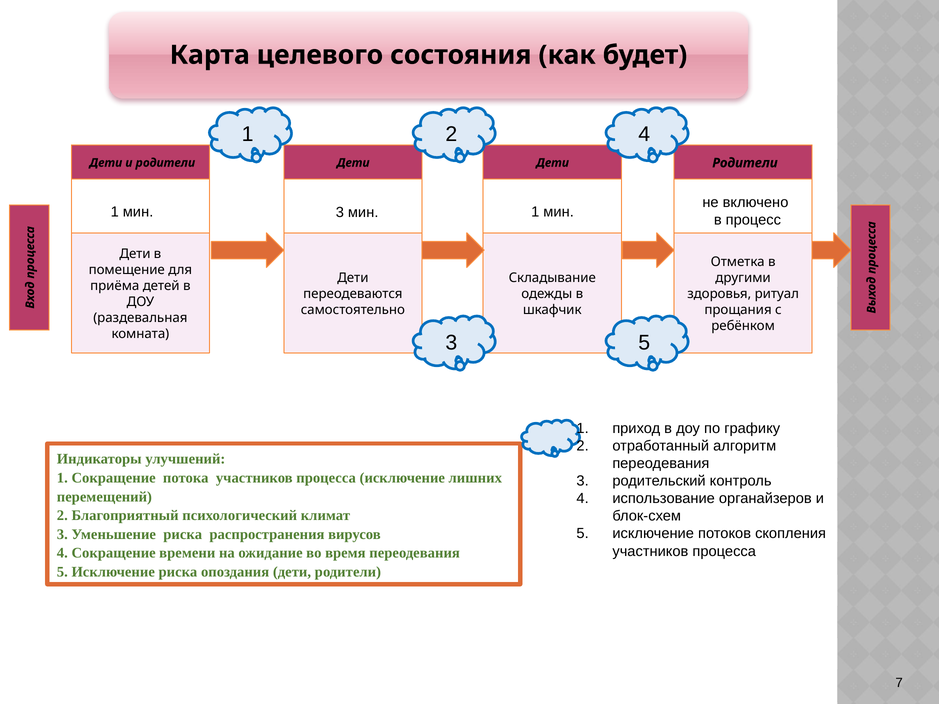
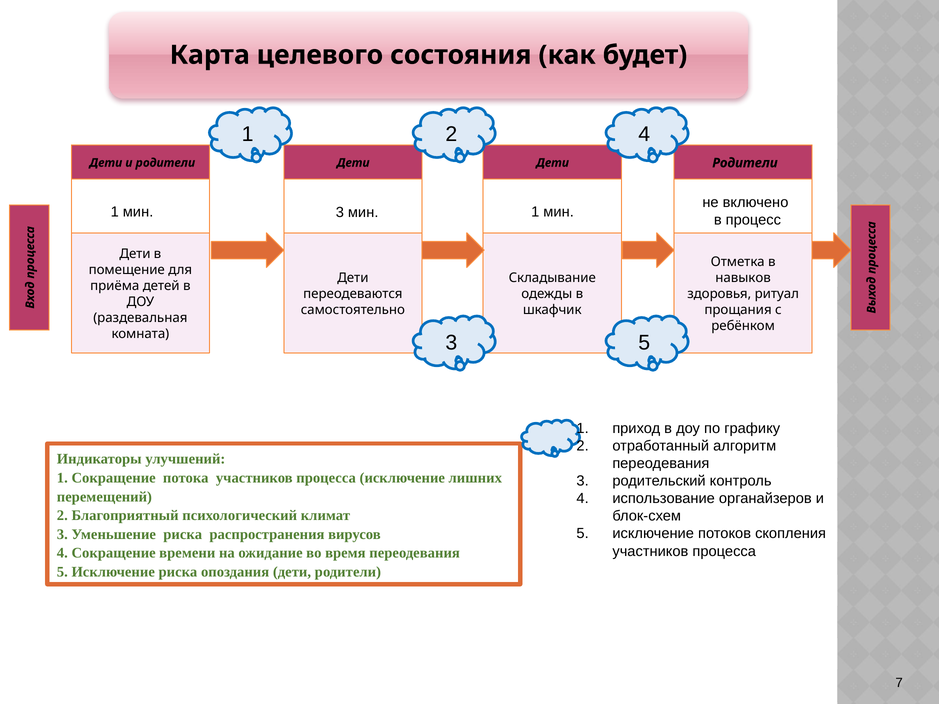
другими: другими -> навыков (743, 278)
